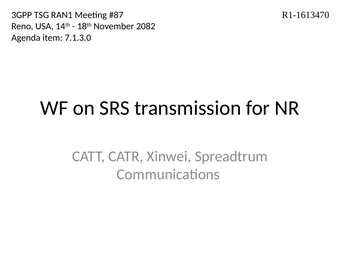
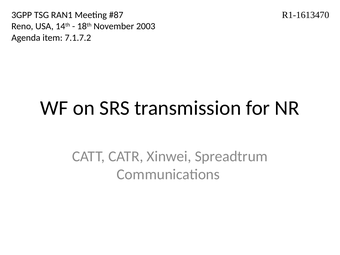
2082: 2082 -> 2003 (146, 26)
7.1.3.0: 7.1.3.0 -> 7.1.7.2 (78, 38)
